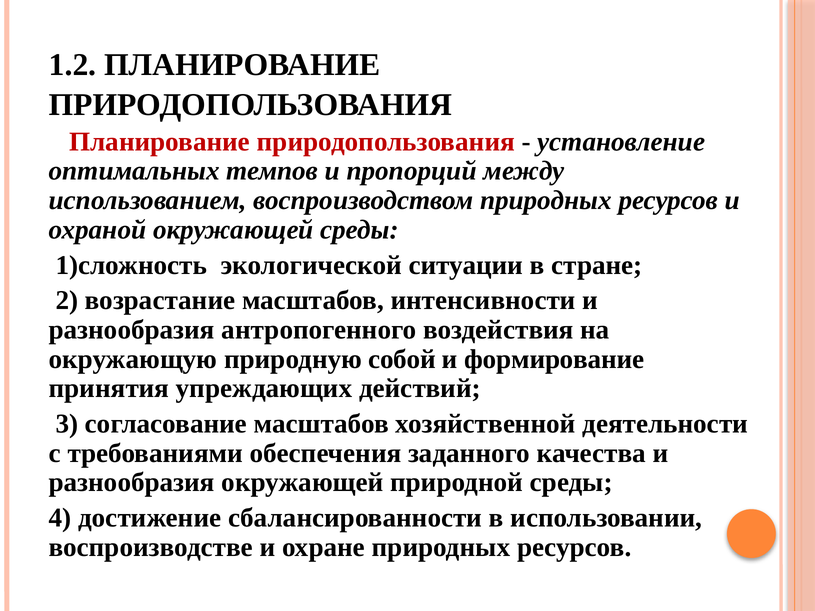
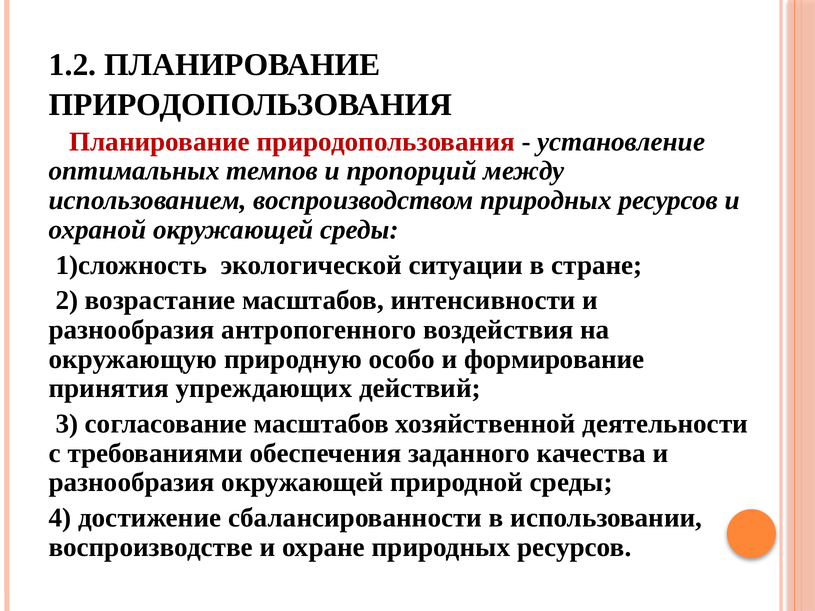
собой: собой -> особо (402, 359)
